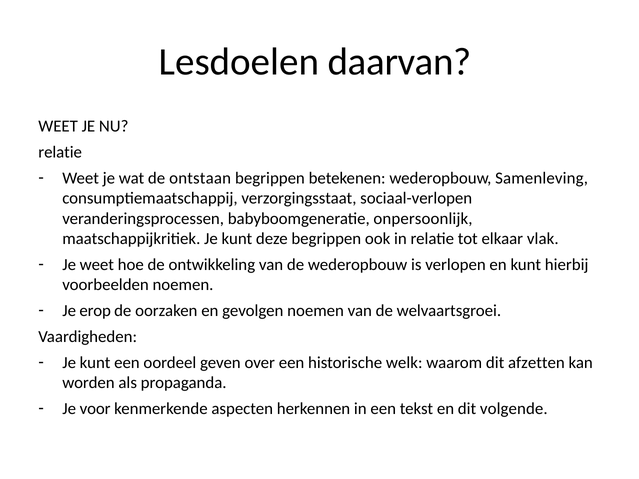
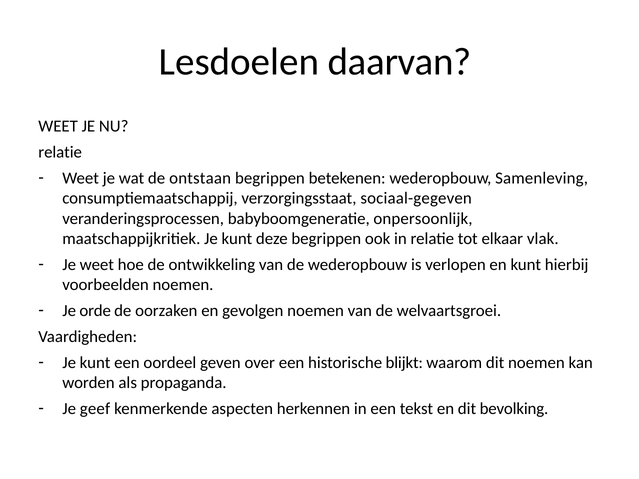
sociaal-verlopen: sociaal-verlopen -> sociaal-gegeven (416, 198)
erop: erop -> orde (95, 311)
welk: welk -> blijkt (404, 363)
dit afzetten: afzetten -> noemen (536, 363)
voor: voor -> geef (95, 409)
volgende: volgende -> bevolking (514, 409)
